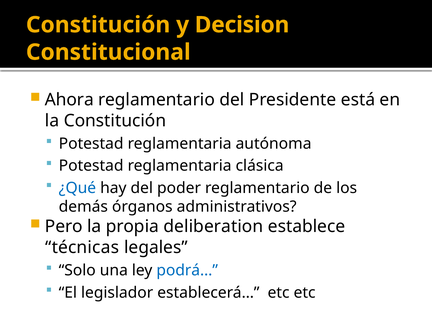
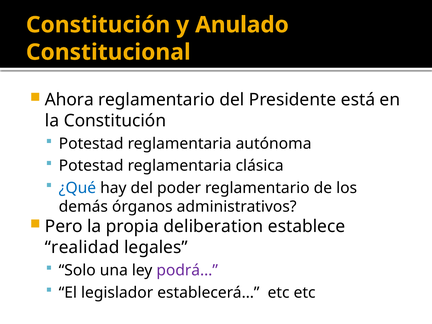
Decision: Decision -> Anulado (242, 25)
técnicas: técnicas -> realidad (82, 247)
podrá… colour: blue -> purple (187, 270)
